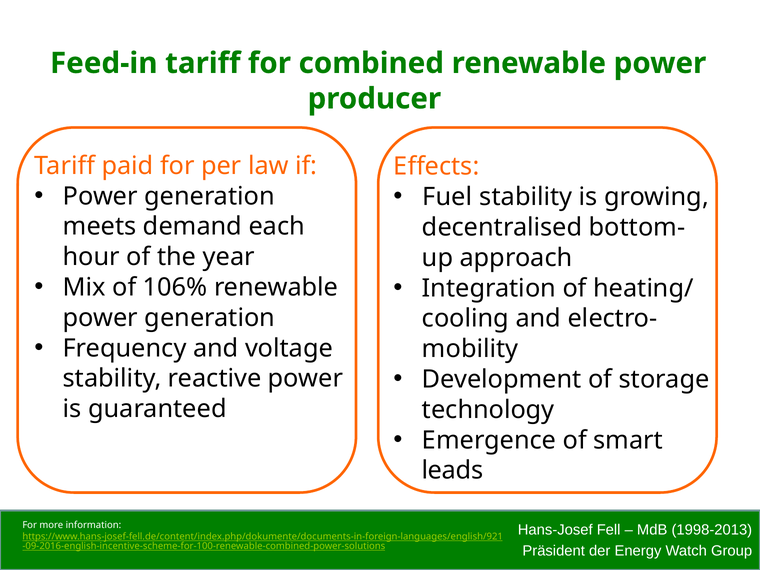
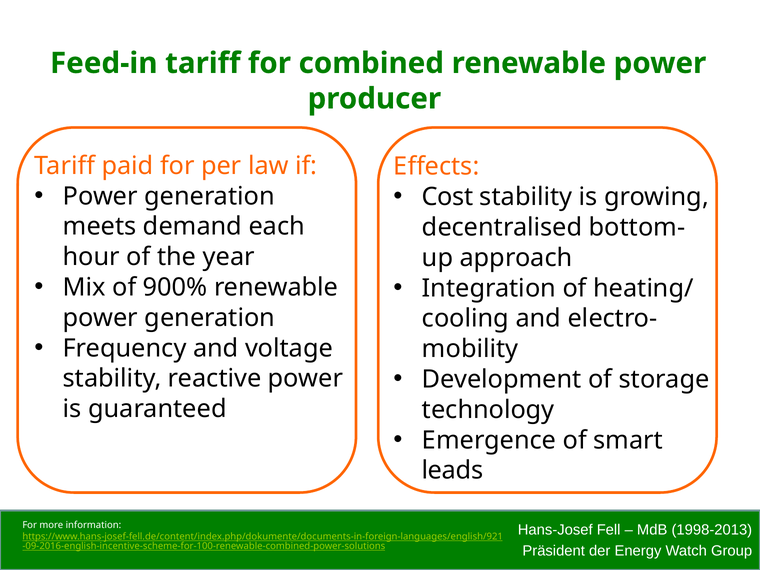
Fuel: Fuel -> Cost (448, 197)
106%: 106% -> 900% (175, 287)
